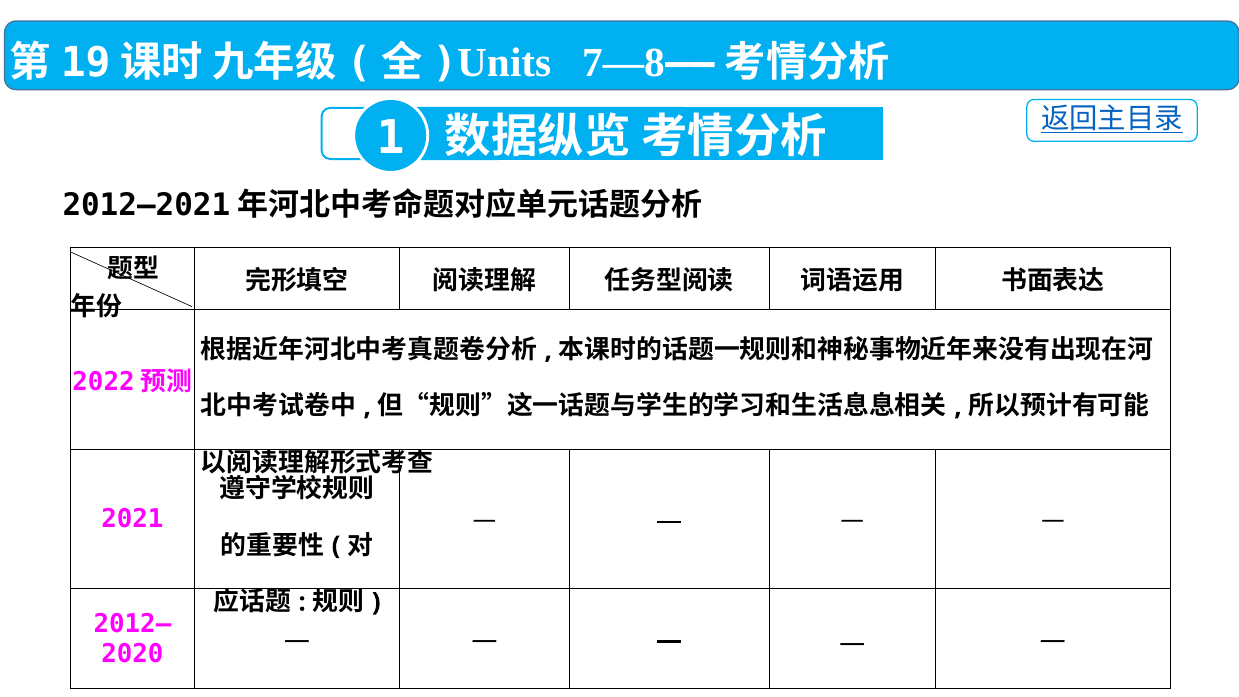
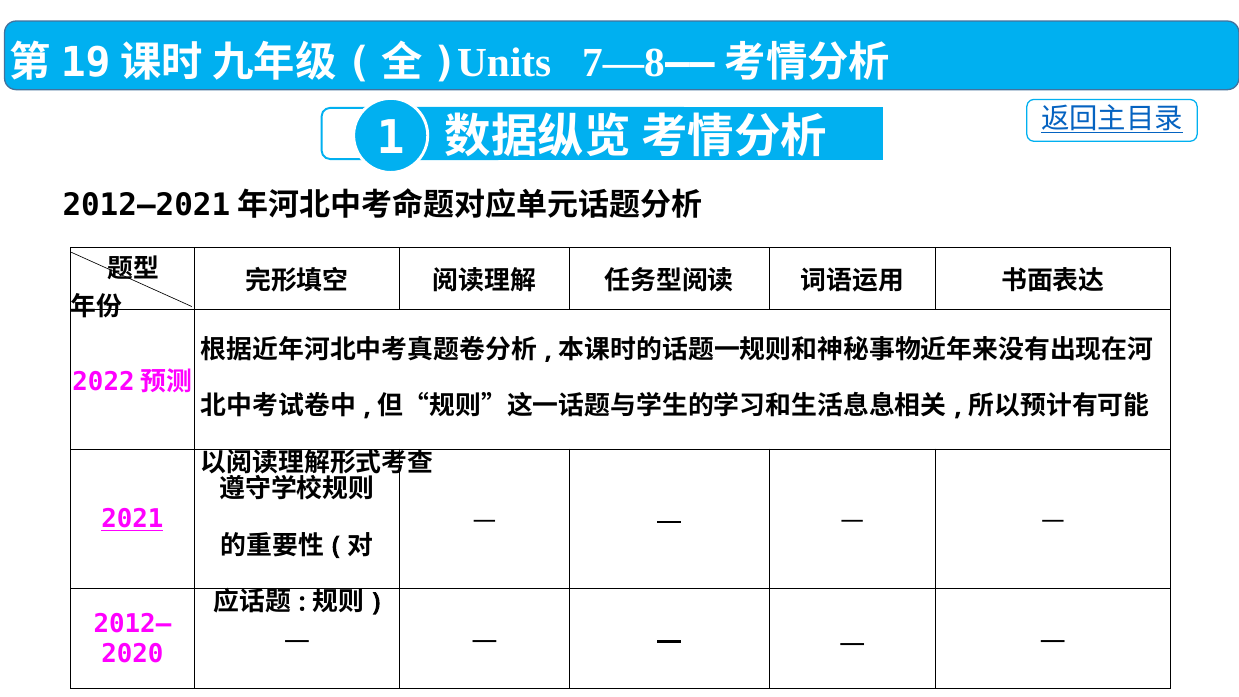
2021 underline: none -> present (132, 519)
